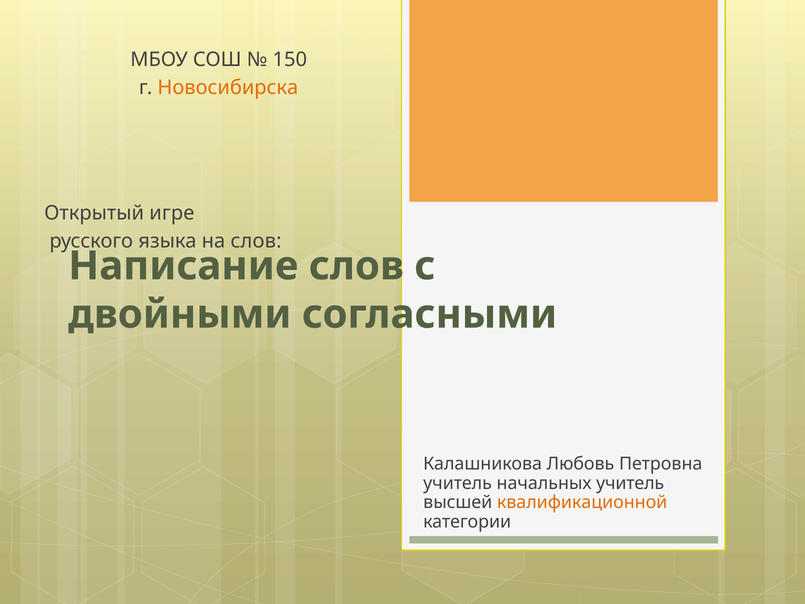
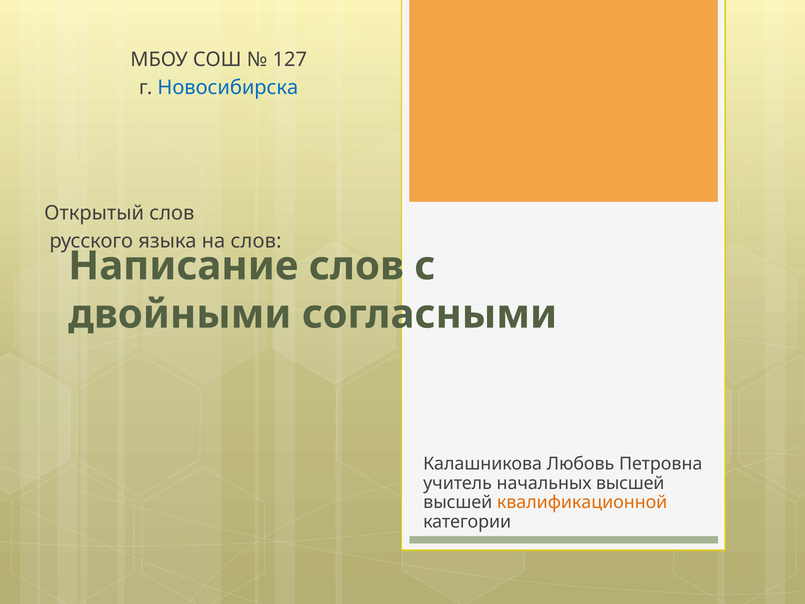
150: 150 -> 127 (290, 59)
Новосибирска colour: orange -> blue (228, 88)
Открытый игре: игре -> слов (172, 213)
начальных учитель: учитель -> высшей (630, 483)
